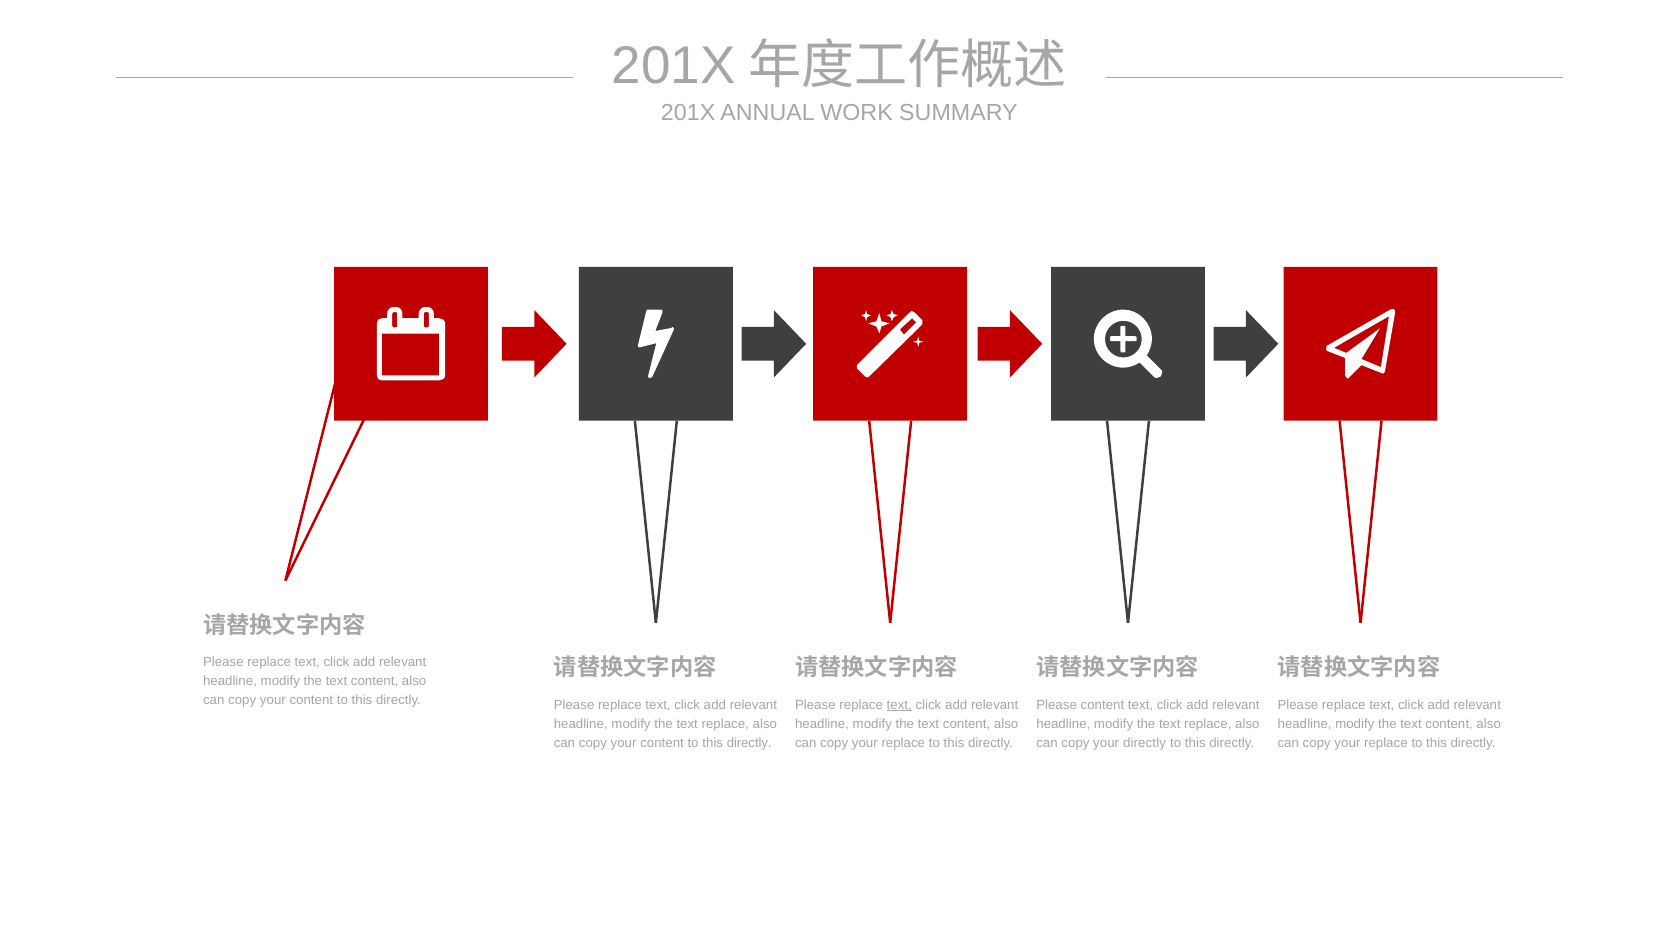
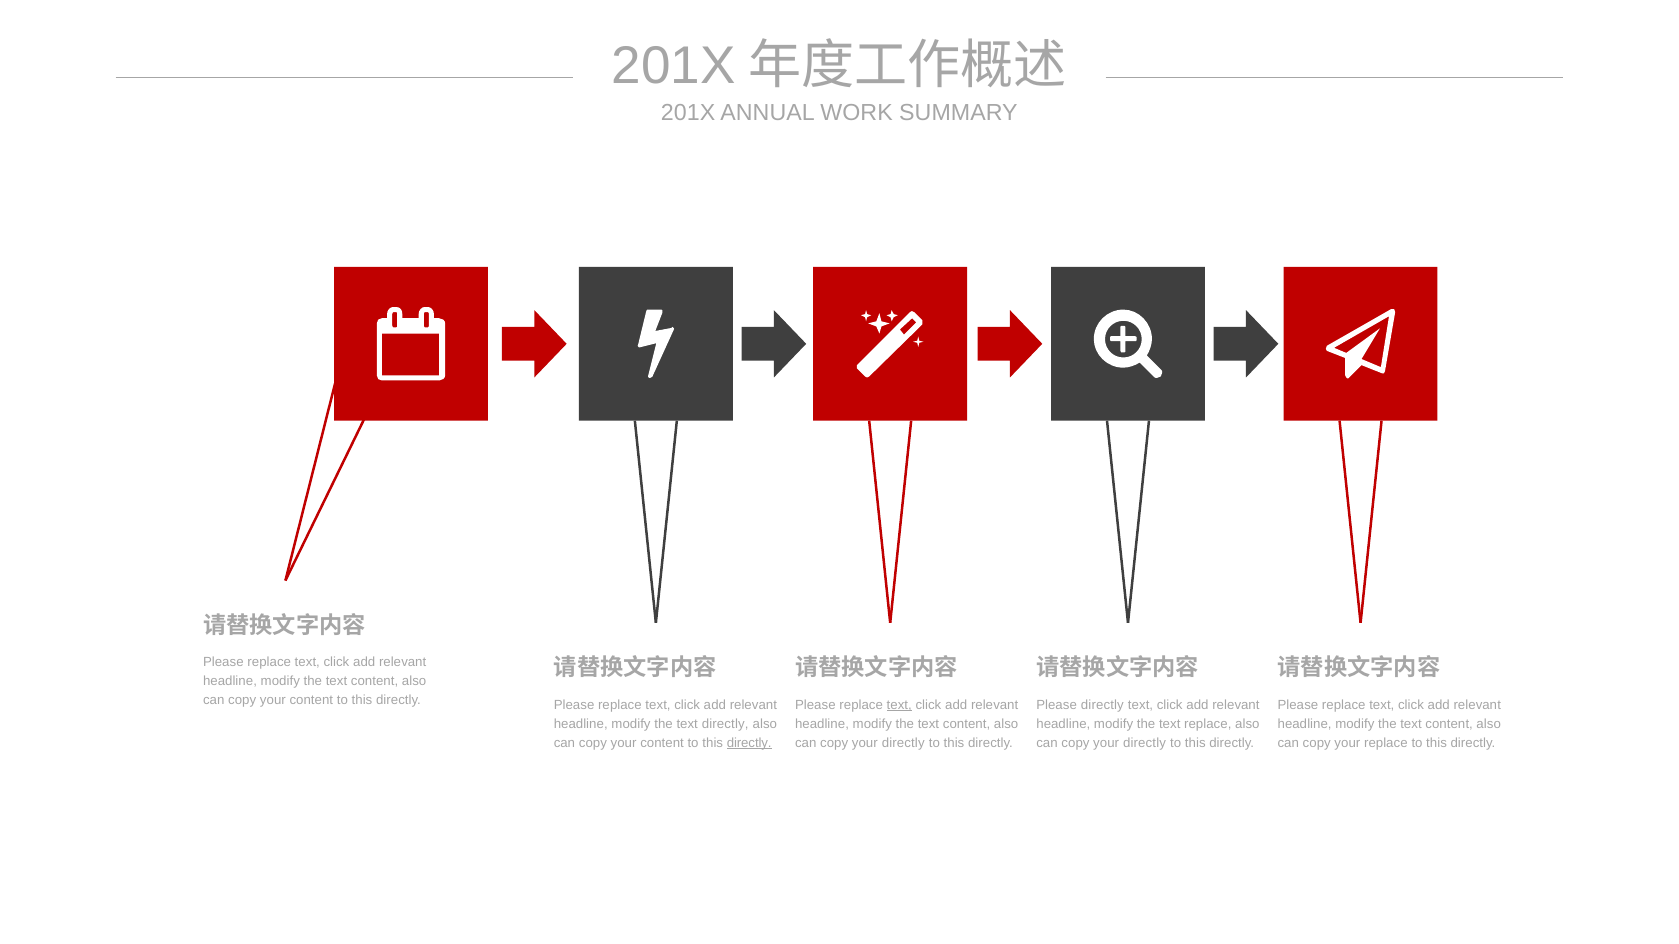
Please content: content -> directly (1102, 705)
replace: replace -> directly (725, 724)
directly underline: none -> present (749, 743)
replace: replace -> directly (903, 743)
